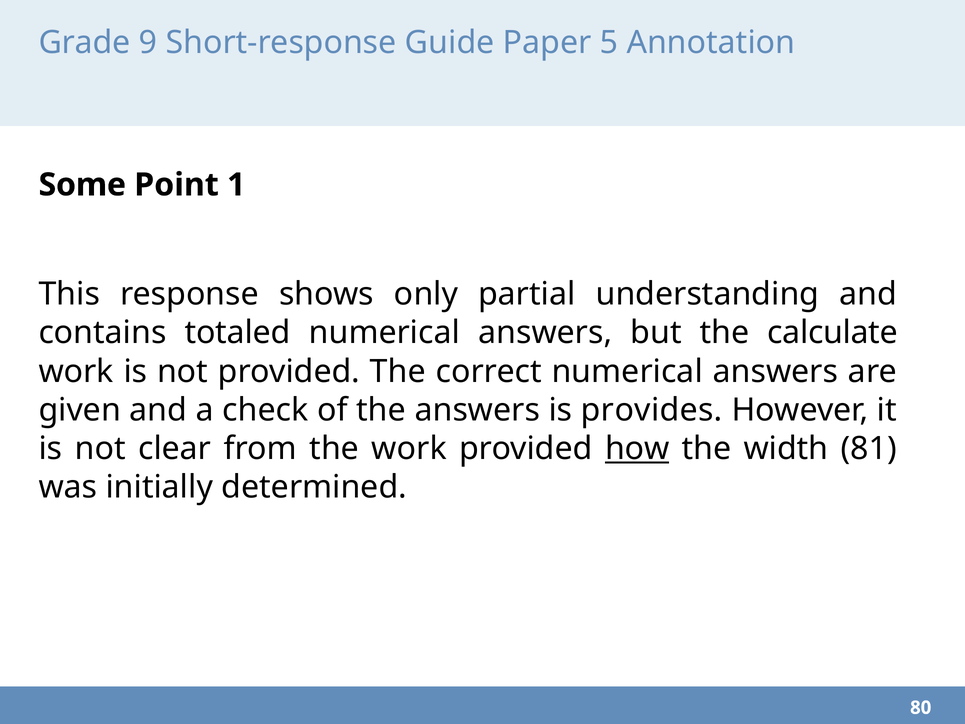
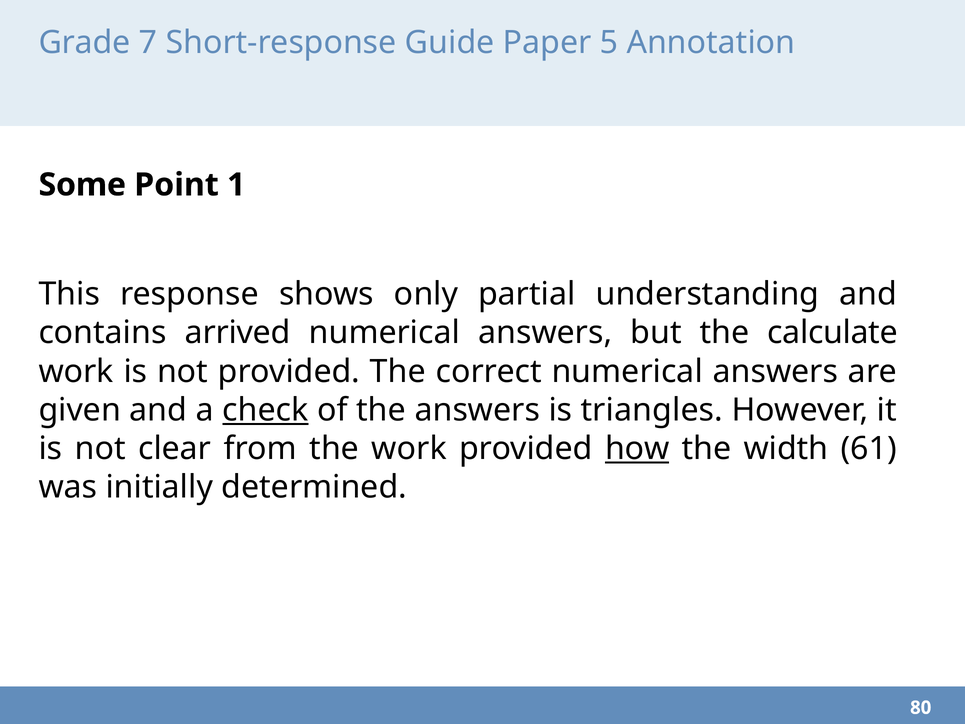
9: 9 -> 7 (148, 42)
totaled: totaled -> arrived (238, 333)
check underline: none -> present (266, 410)
provides: provides -> triangles (652, 410)
81: 81 -> 61 (869, 448)
